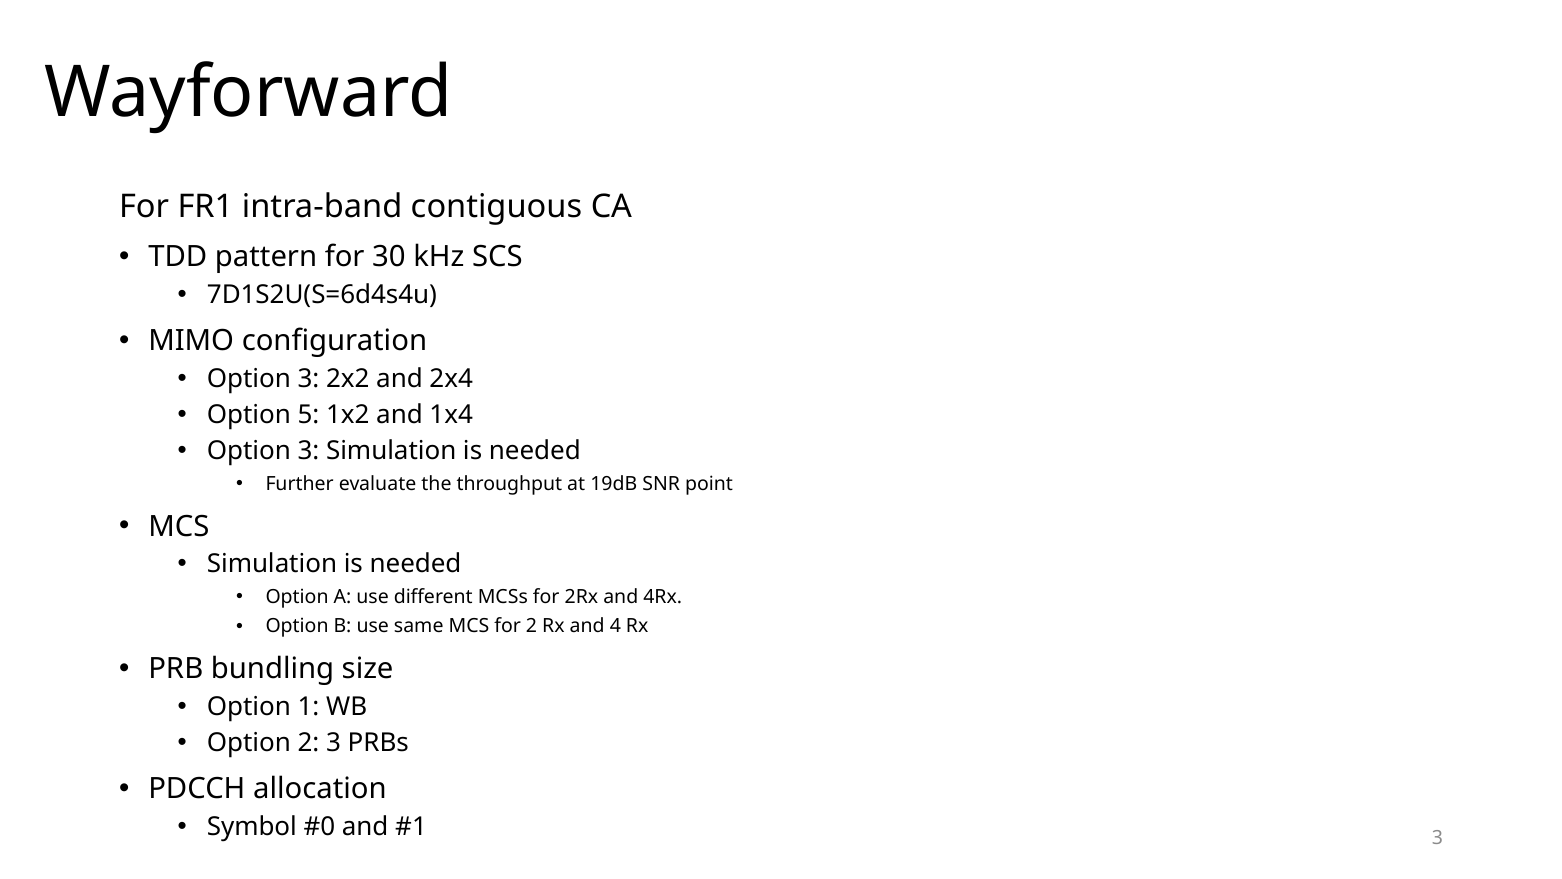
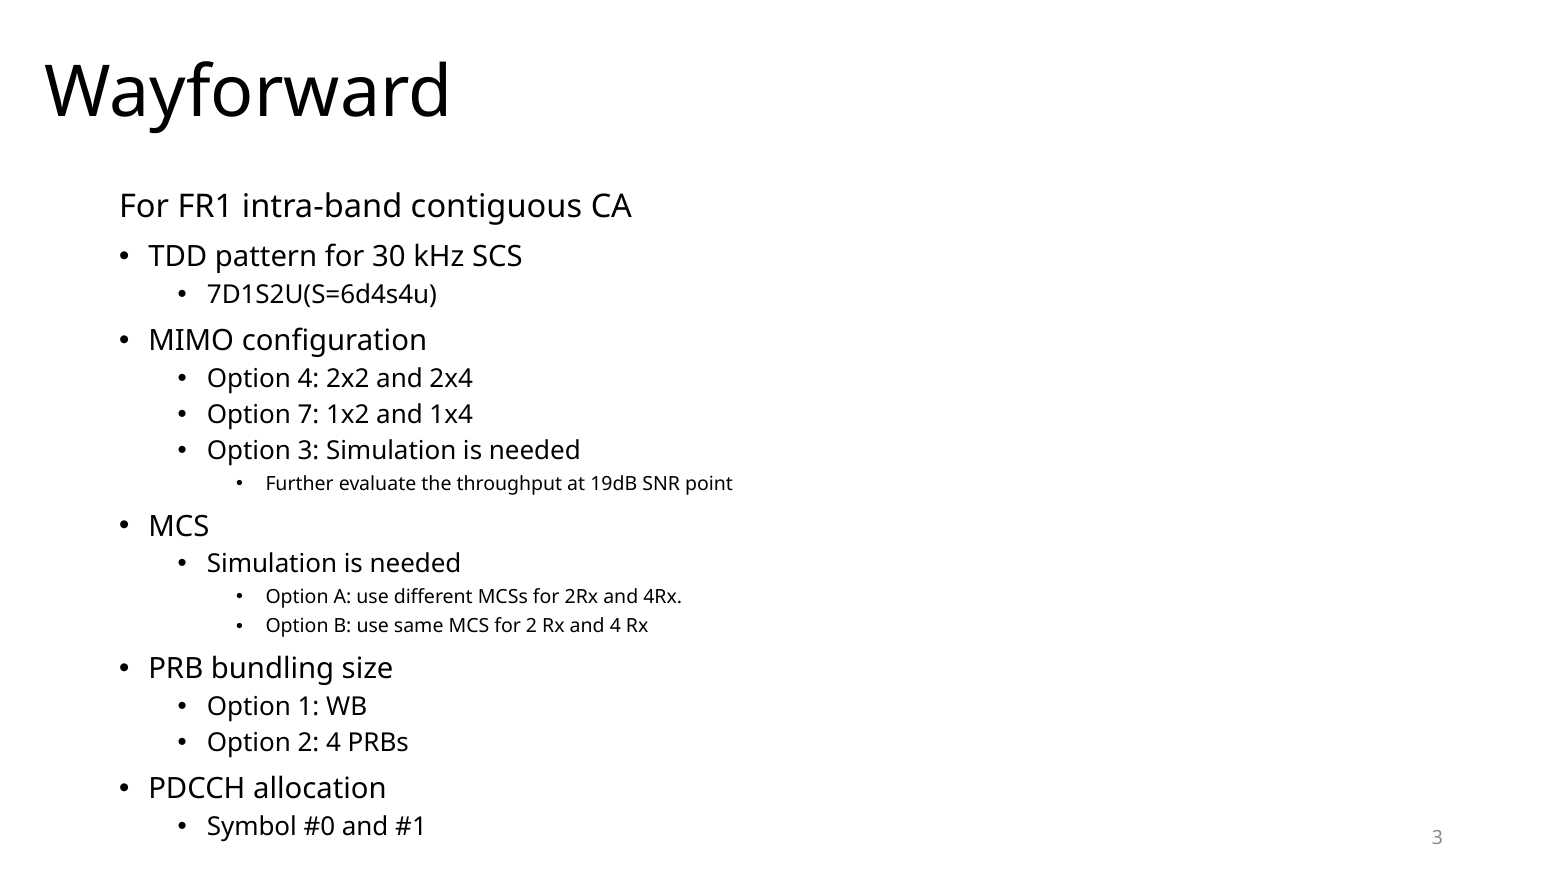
3: 3 -> 4 (309, 379)
5: 5 -> 7 (309, 415)
2 3: 3 -> 4 (334, 743)
